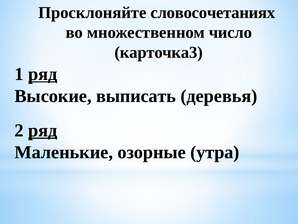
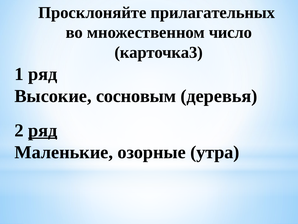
словосочетаниях: словосочетаниях -> прилагательных (213, 13)
ряд underline: present -> none (43, 74)
выписать: выписать -> сосновым (136, 96)
